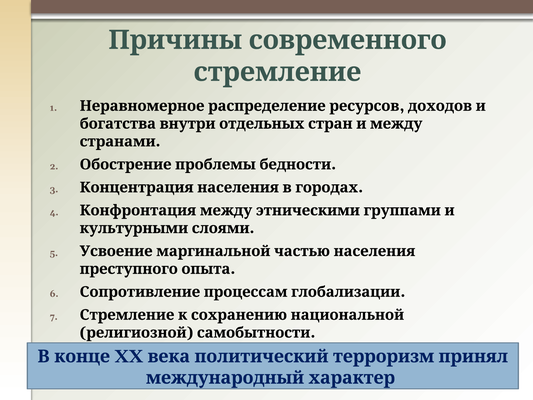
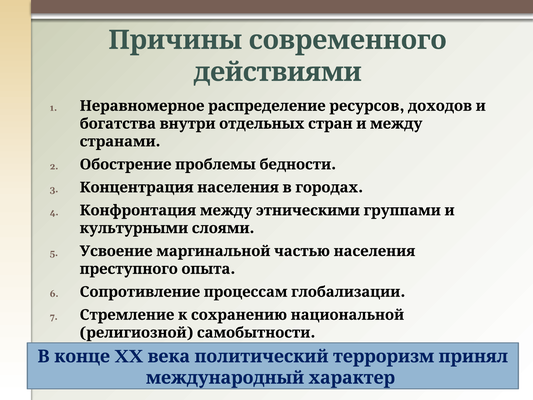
стремление: стремление -> действиями (278, 72)
